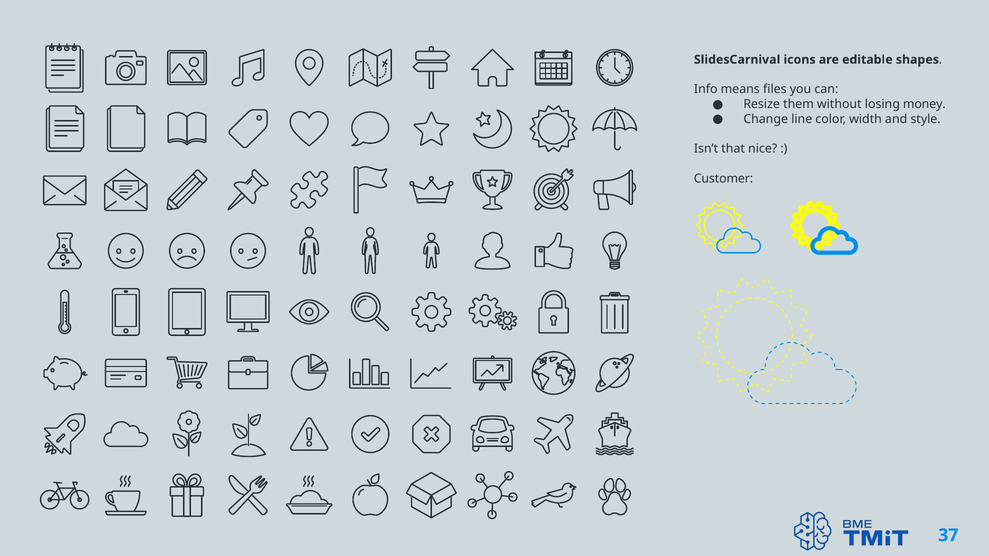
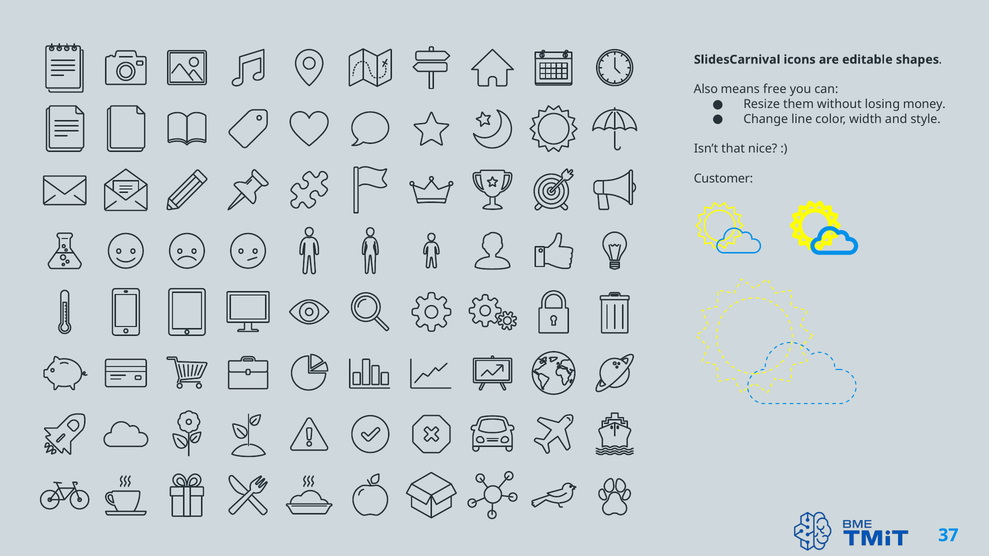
Info: Info -> Also (706, 89)
files: files -> free (775, 89)
